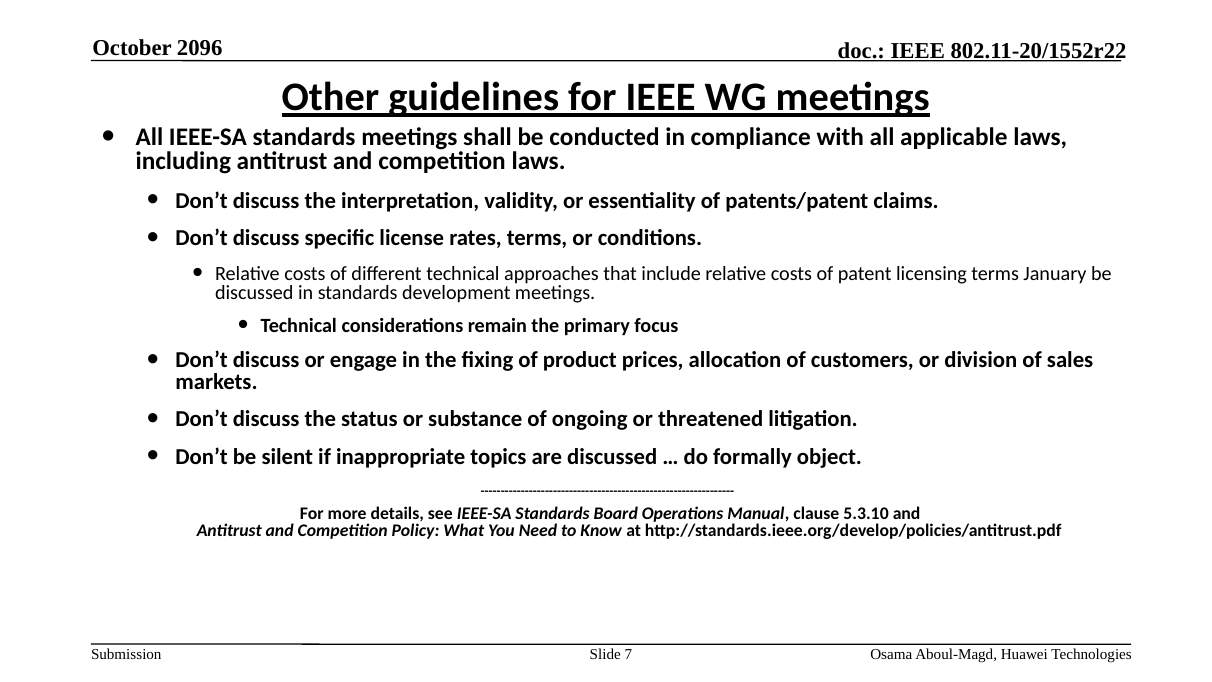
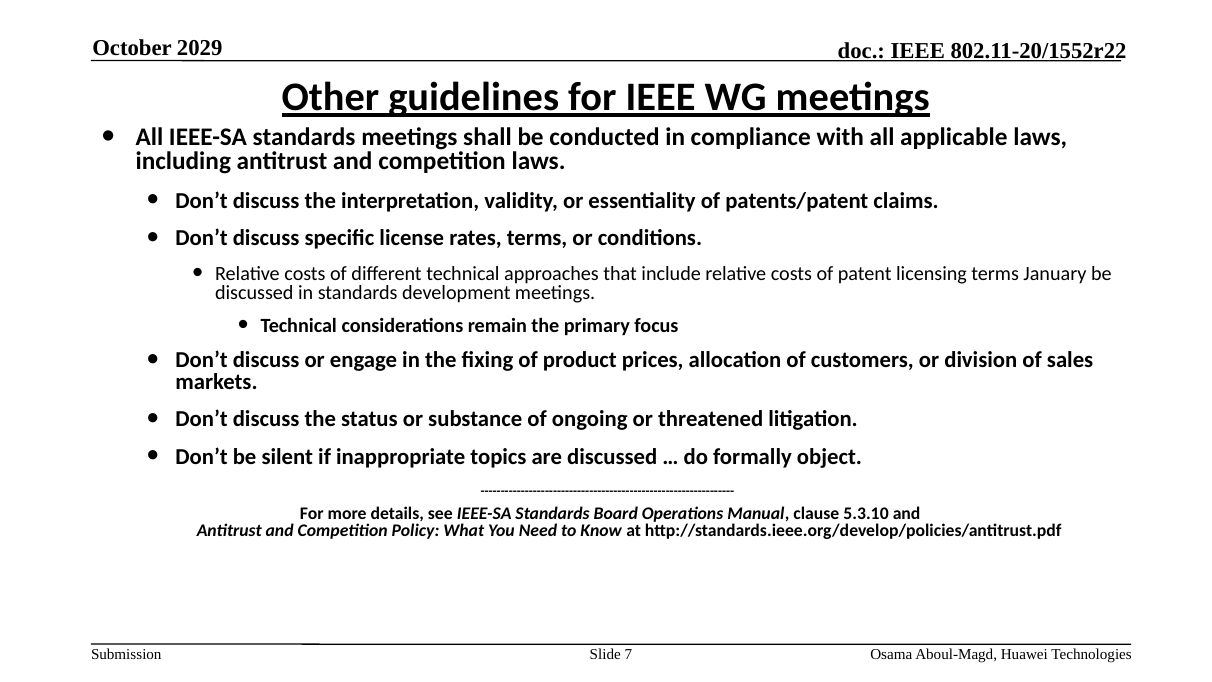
2096: 2096 -> 2029 (200, 48)
